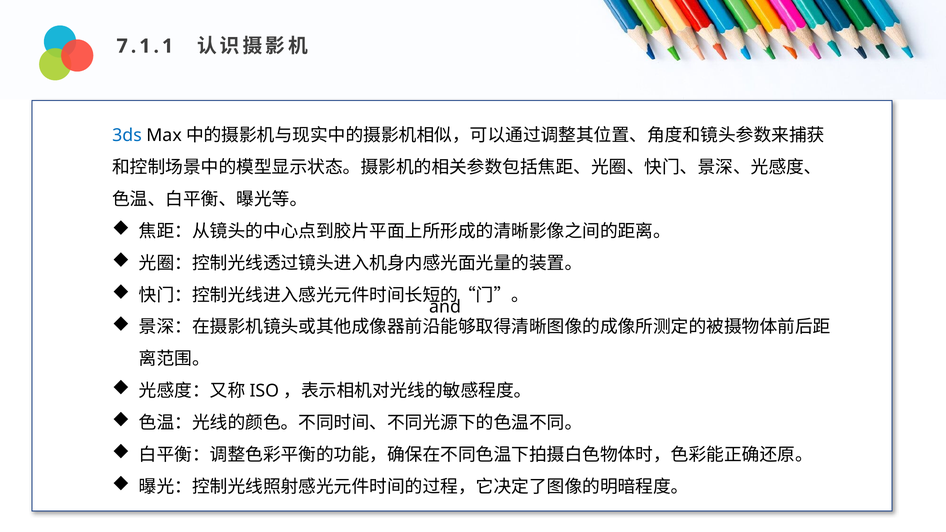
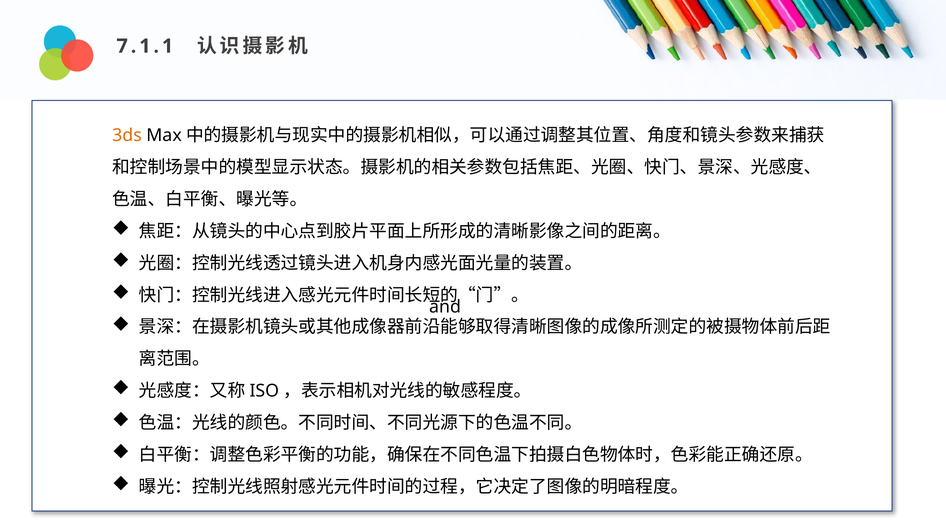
3ds colour: blue -> orange (127, 136)
